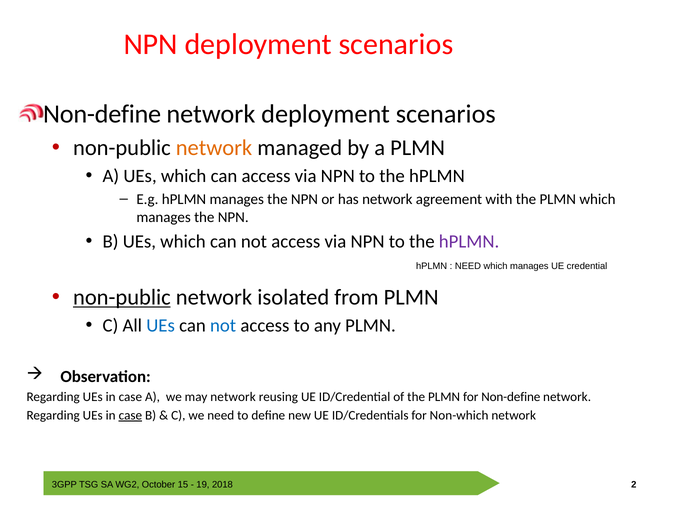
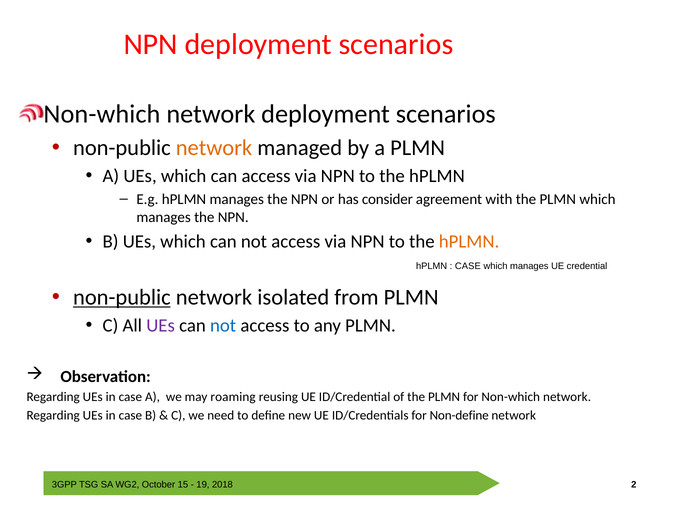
Non-define: Non-define -> Non-which (102, 114)
has network: network -> consider (387, 199)
hPLMN colour: purple -> orange (469, 241)
NEED: NEED -> CASE (468, 266)
UEs colour: blue -> purple (161, 326)
may network: network -> roaming (233, 397)
for Non-define: Non-define -> Non-which (511, 397)
case underline: present -> none (130, 415)
Non-which: Non-which -> Non-define (459, 415)
